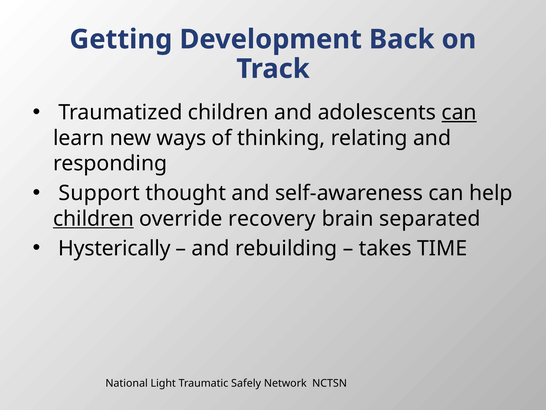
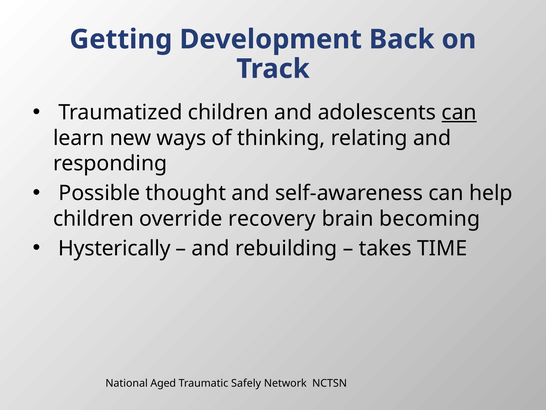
Support: Support -> Possible (99, 193)
children underline: present -> none (94, 218)
separated: separated -> becoming (430, 218)
Light: Light -> Aged (163, 383)
